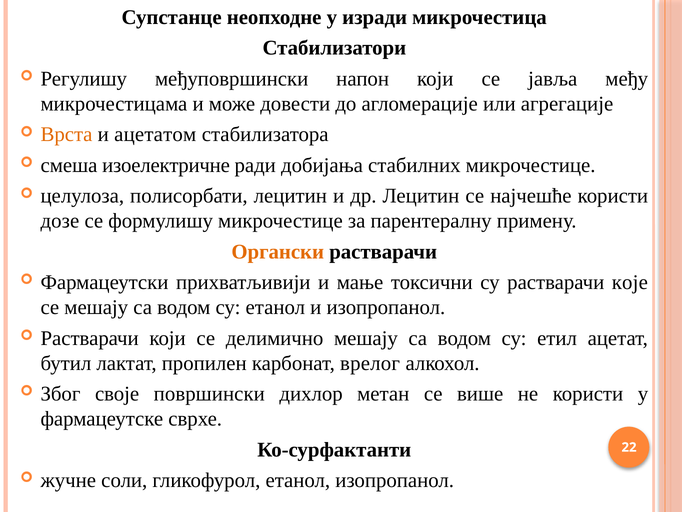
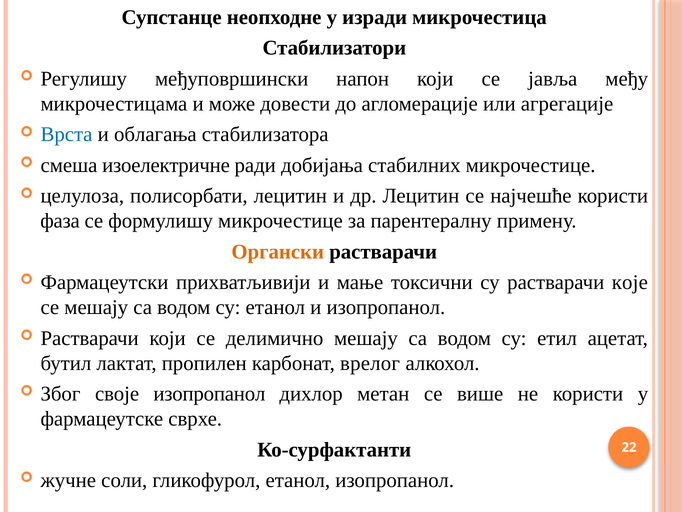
Врста colour: orange -> blue (67, 134)
ацетатом: ацетатом -> облагања (155, 134)
дозе: дозе -> фаза (60, 221)
своје површински: површински -> изопропанол (209, 394)
